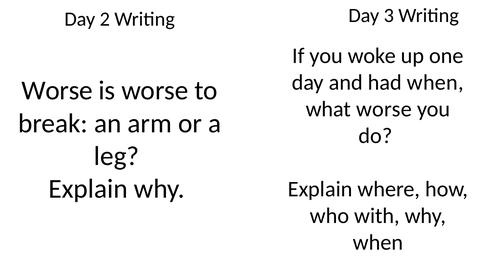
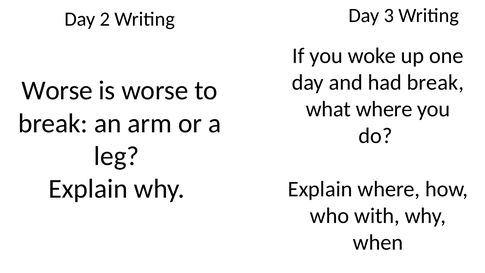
had when: when -> break (435, 82)
what worse: worse -> where (384, 109)
